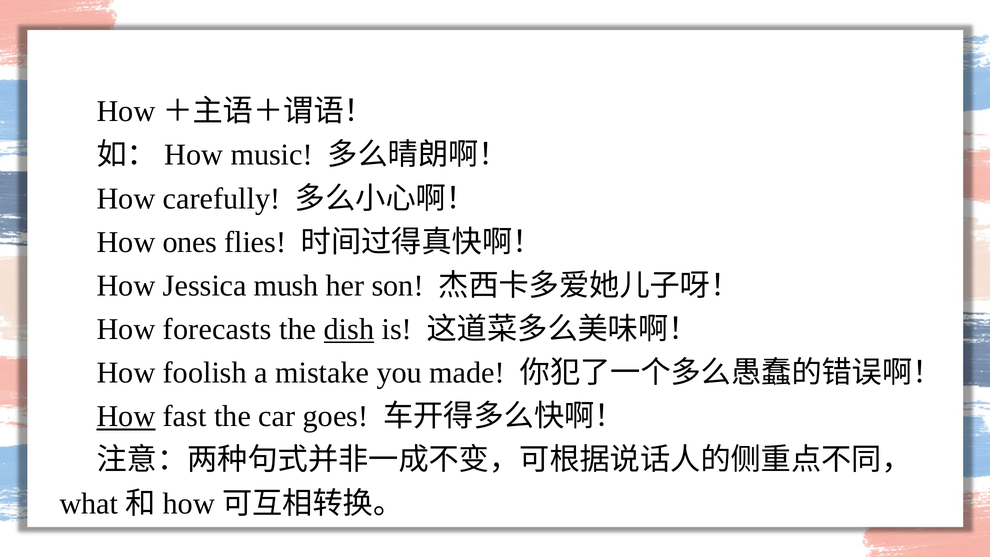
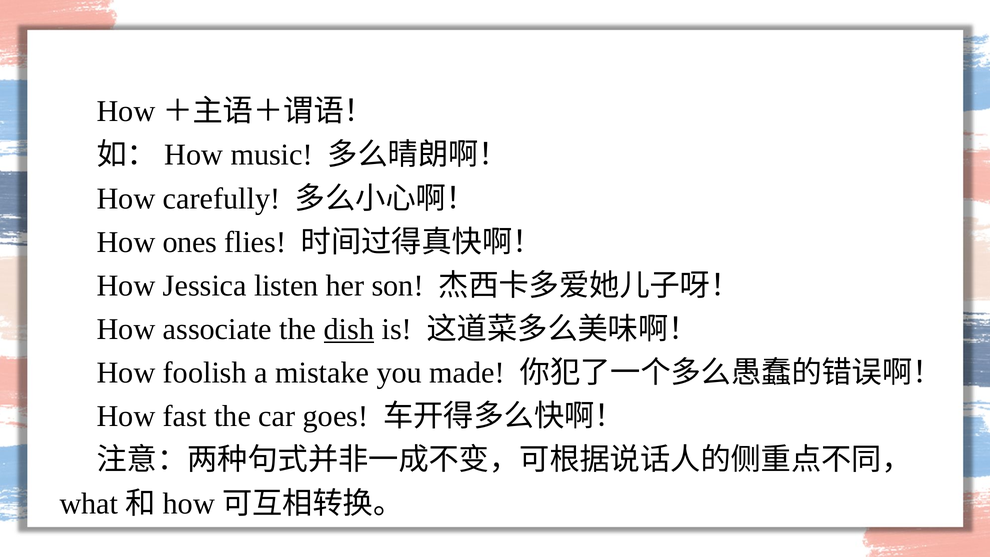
mush: mush -> listen (286, 286)
forecasts: forecasts -> associate (217, 329)
How underline: present -> none (126, 416)
